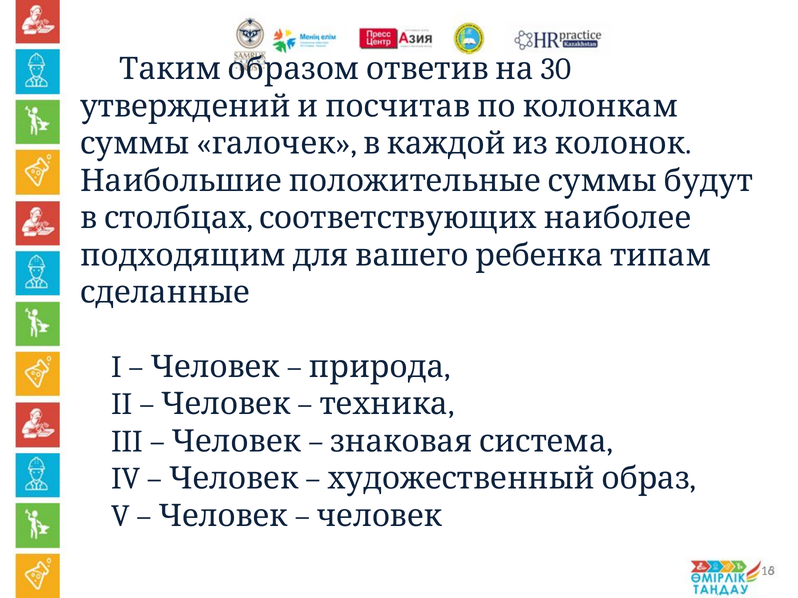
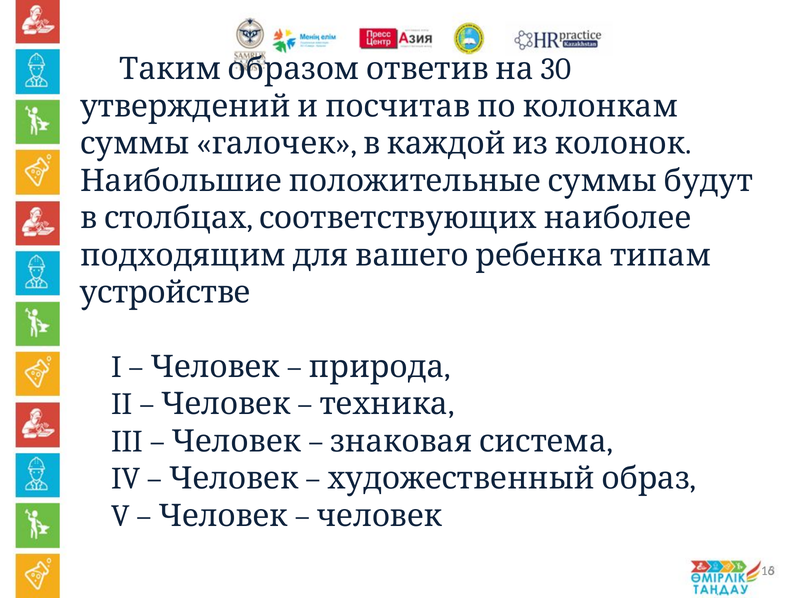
сделанные: сделанные -> устройстве (165, 293)
